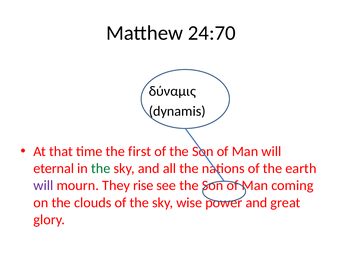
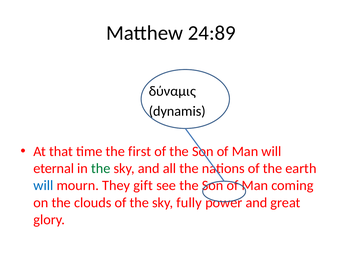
24:70: 24:70 -> 24:89 (212, 33)
will colour: purple -> blue (43, 186)
rise: rise -> gift (143, 186)
wise: wise -> fully (189, 203)
